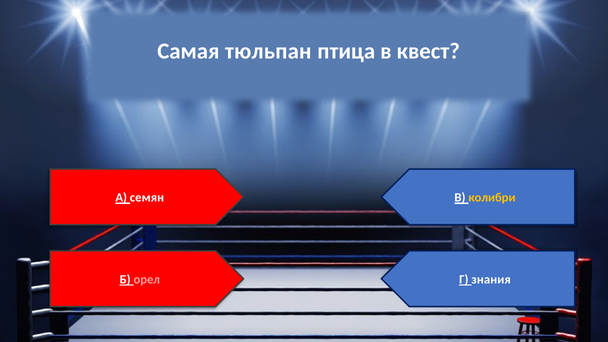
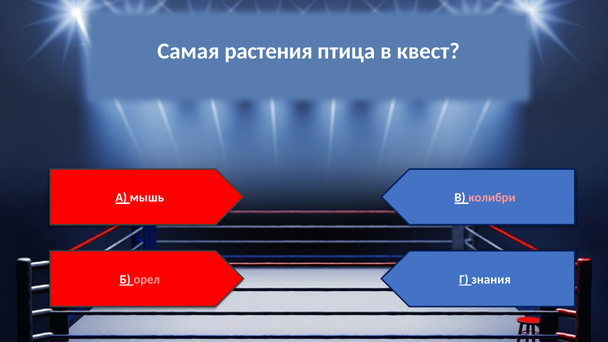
тюльпан: тюльпан -> растения (269, 51)
семян: семян -> мышь (147, 198)
колибри colour: yellow -> pink (492, 198)
